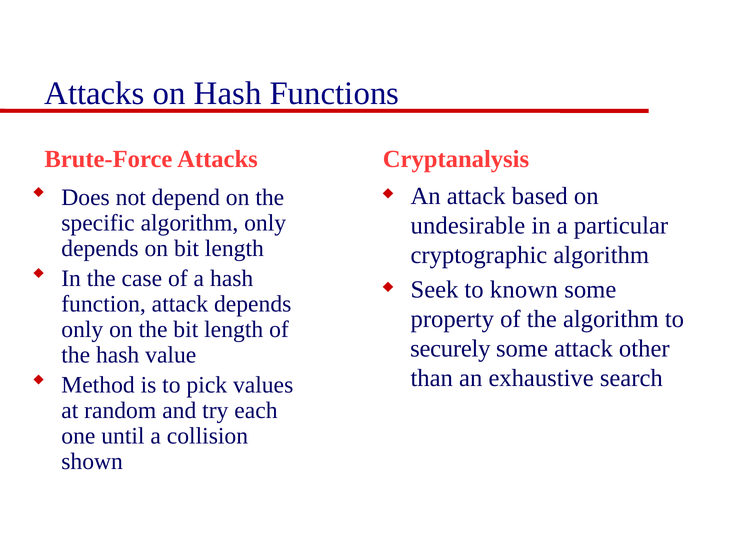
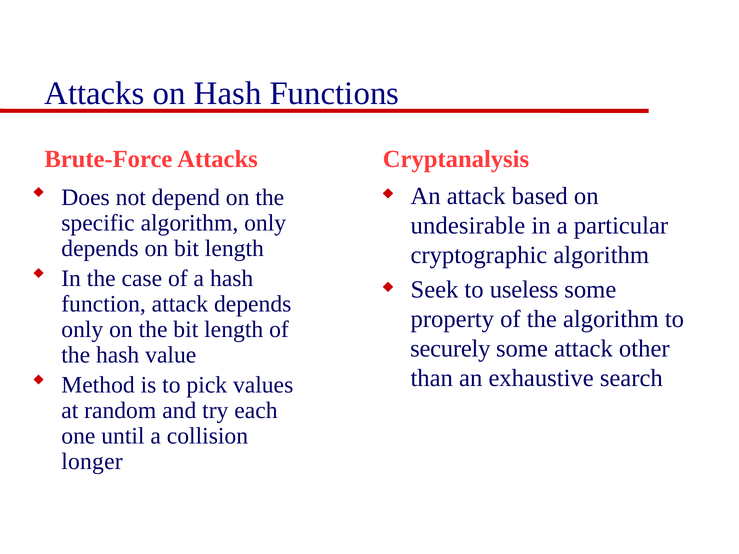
known: known -> useless (524, 290)
shown: shown -> longer (92, 461)
